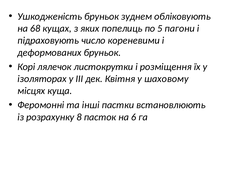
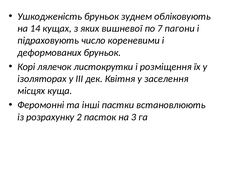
68: 68 -> 14 (35, 28)
попелиць: попелиць -> вишневої (122, 28)
5: 5 -> 7 (160, 28)
шаховому: шаховому -> заселення (166, 79)
8: 8 -> 2 (79, 117)
6: 6 -> 3 (134, 117)
